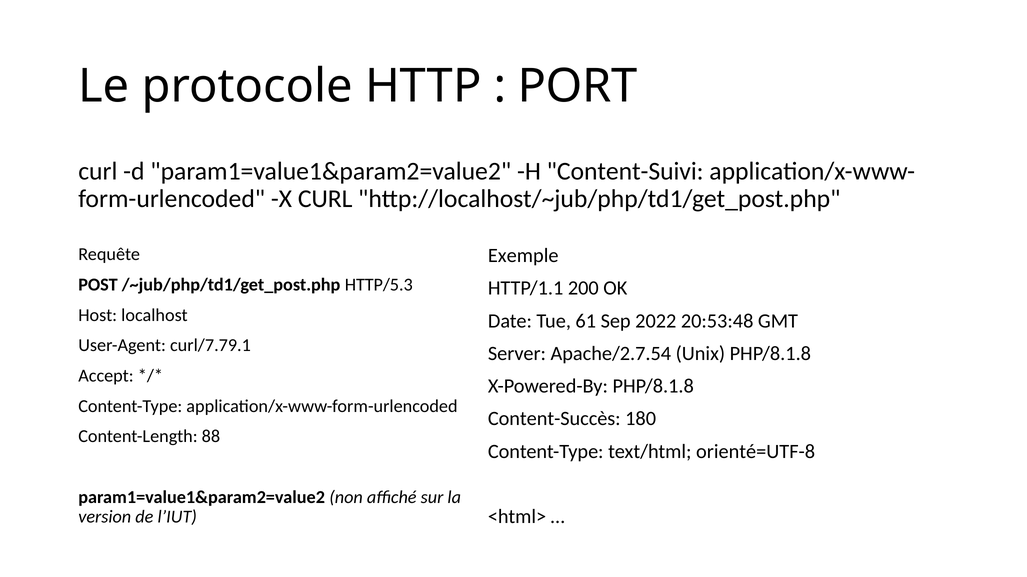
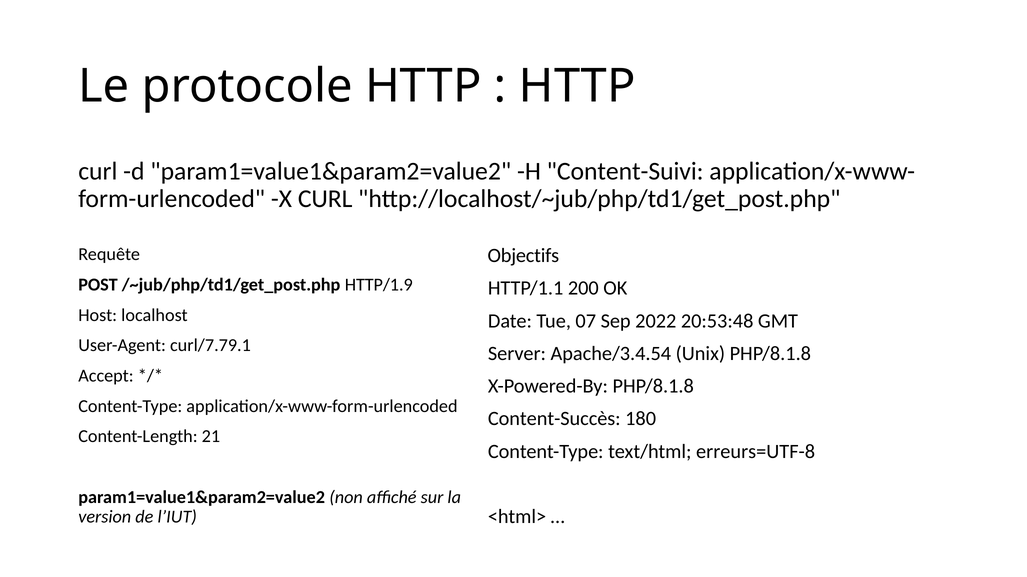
PORT: PORT -> HTTP (577, 86)
Exemple: Exemple -> Objectifs (523, 256)
HTTP/5.3: HTTP/5.3 -> HTTP/1.9 (379, 285)
61: 61 -> 07 (586, 321)
Apache/2.7.54: Apache/2.7.54 -> Apache/3.4.54 (611, 354)
88: 88 -> 21 (211, 437)
orienté=UTF-8: orienté=UTF-8 -> erreurs=UTF-8 (756, 452)
